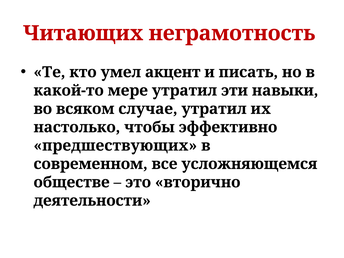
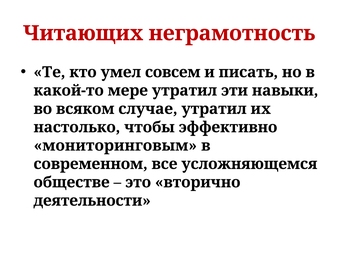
акцент: акцент -> совсем (173, 72)
предшествующих: предшествующих -> мониторинговым (115, 146)
